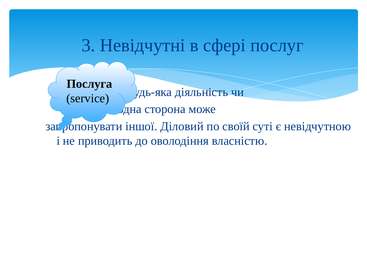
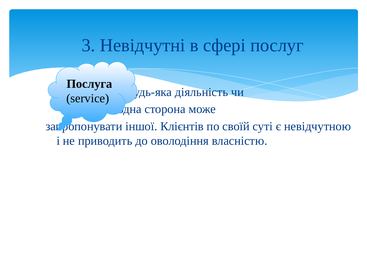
Діловий: Діловий -> Клієнтів (182, 126)
